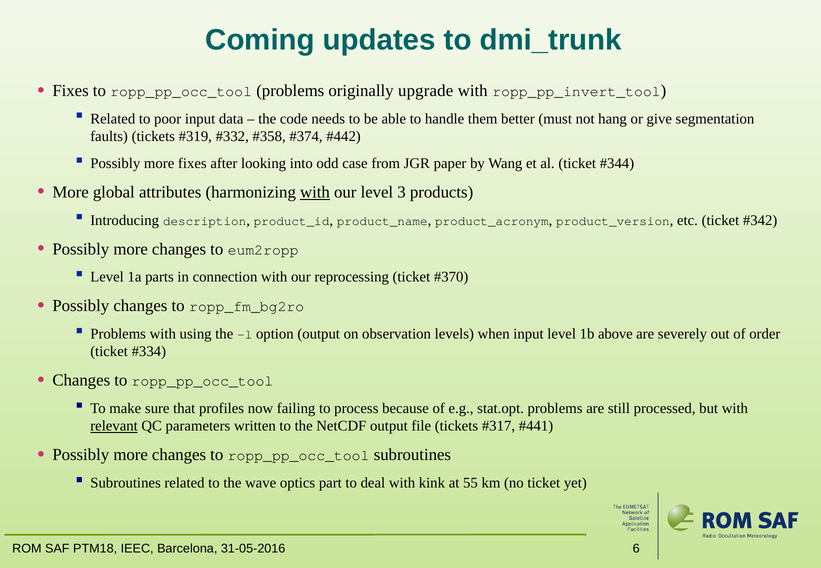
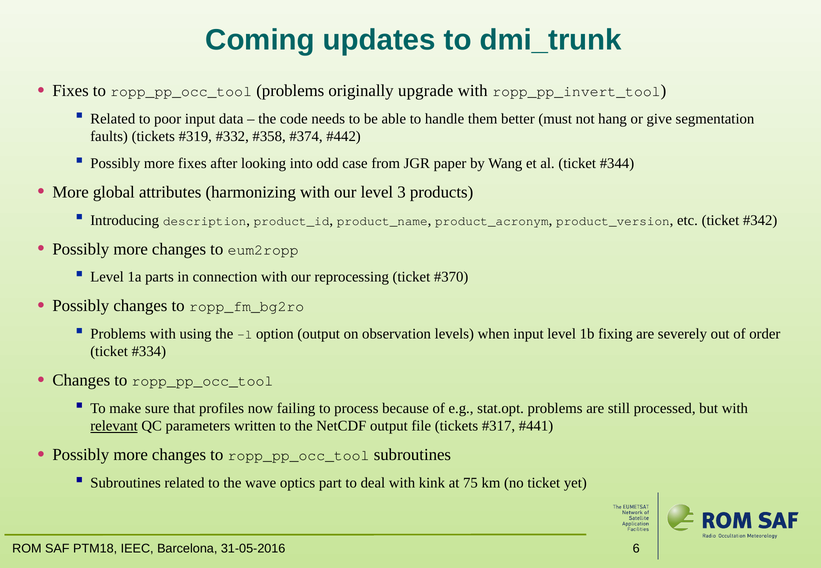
with underline: present -> none (315, 192)
above: above -> fixing (615, 334)
55: 55 -> 75 (470, 483)
